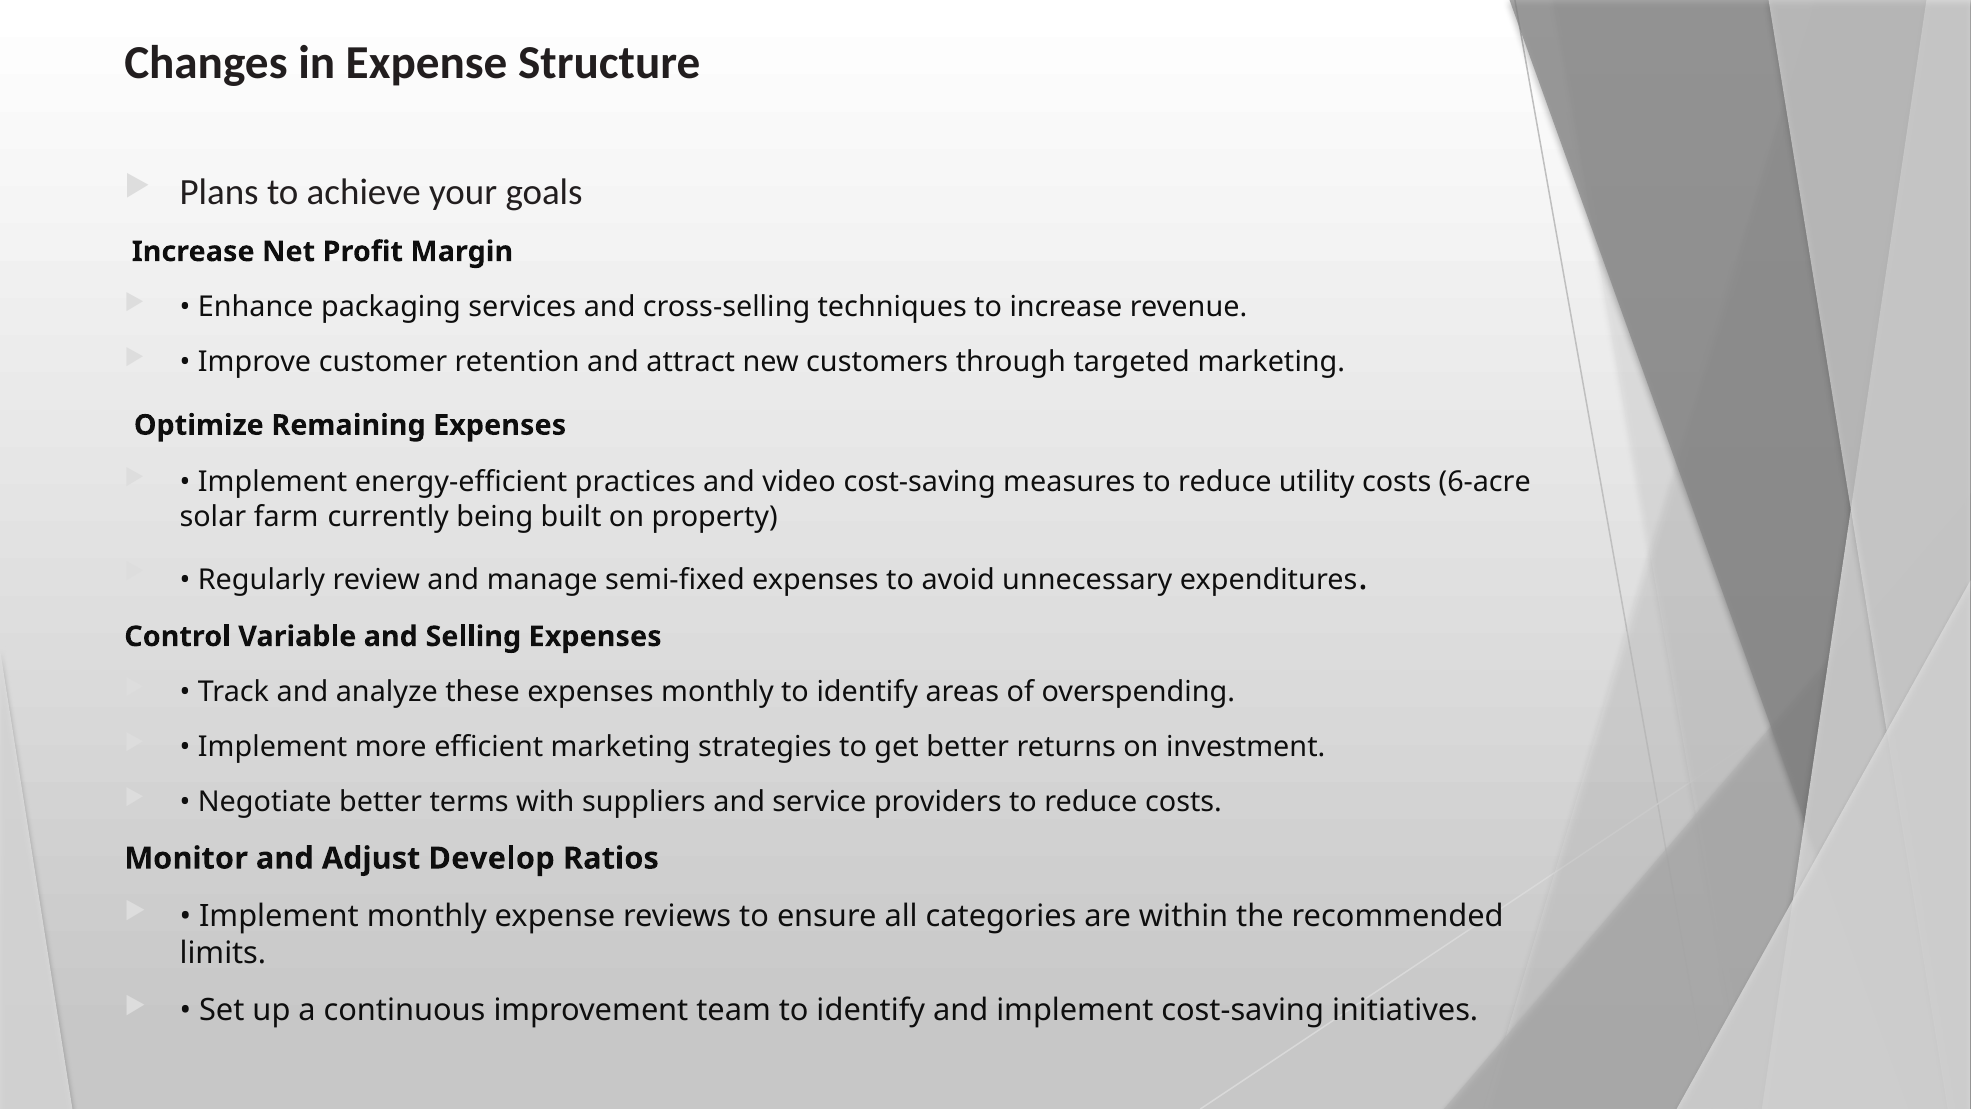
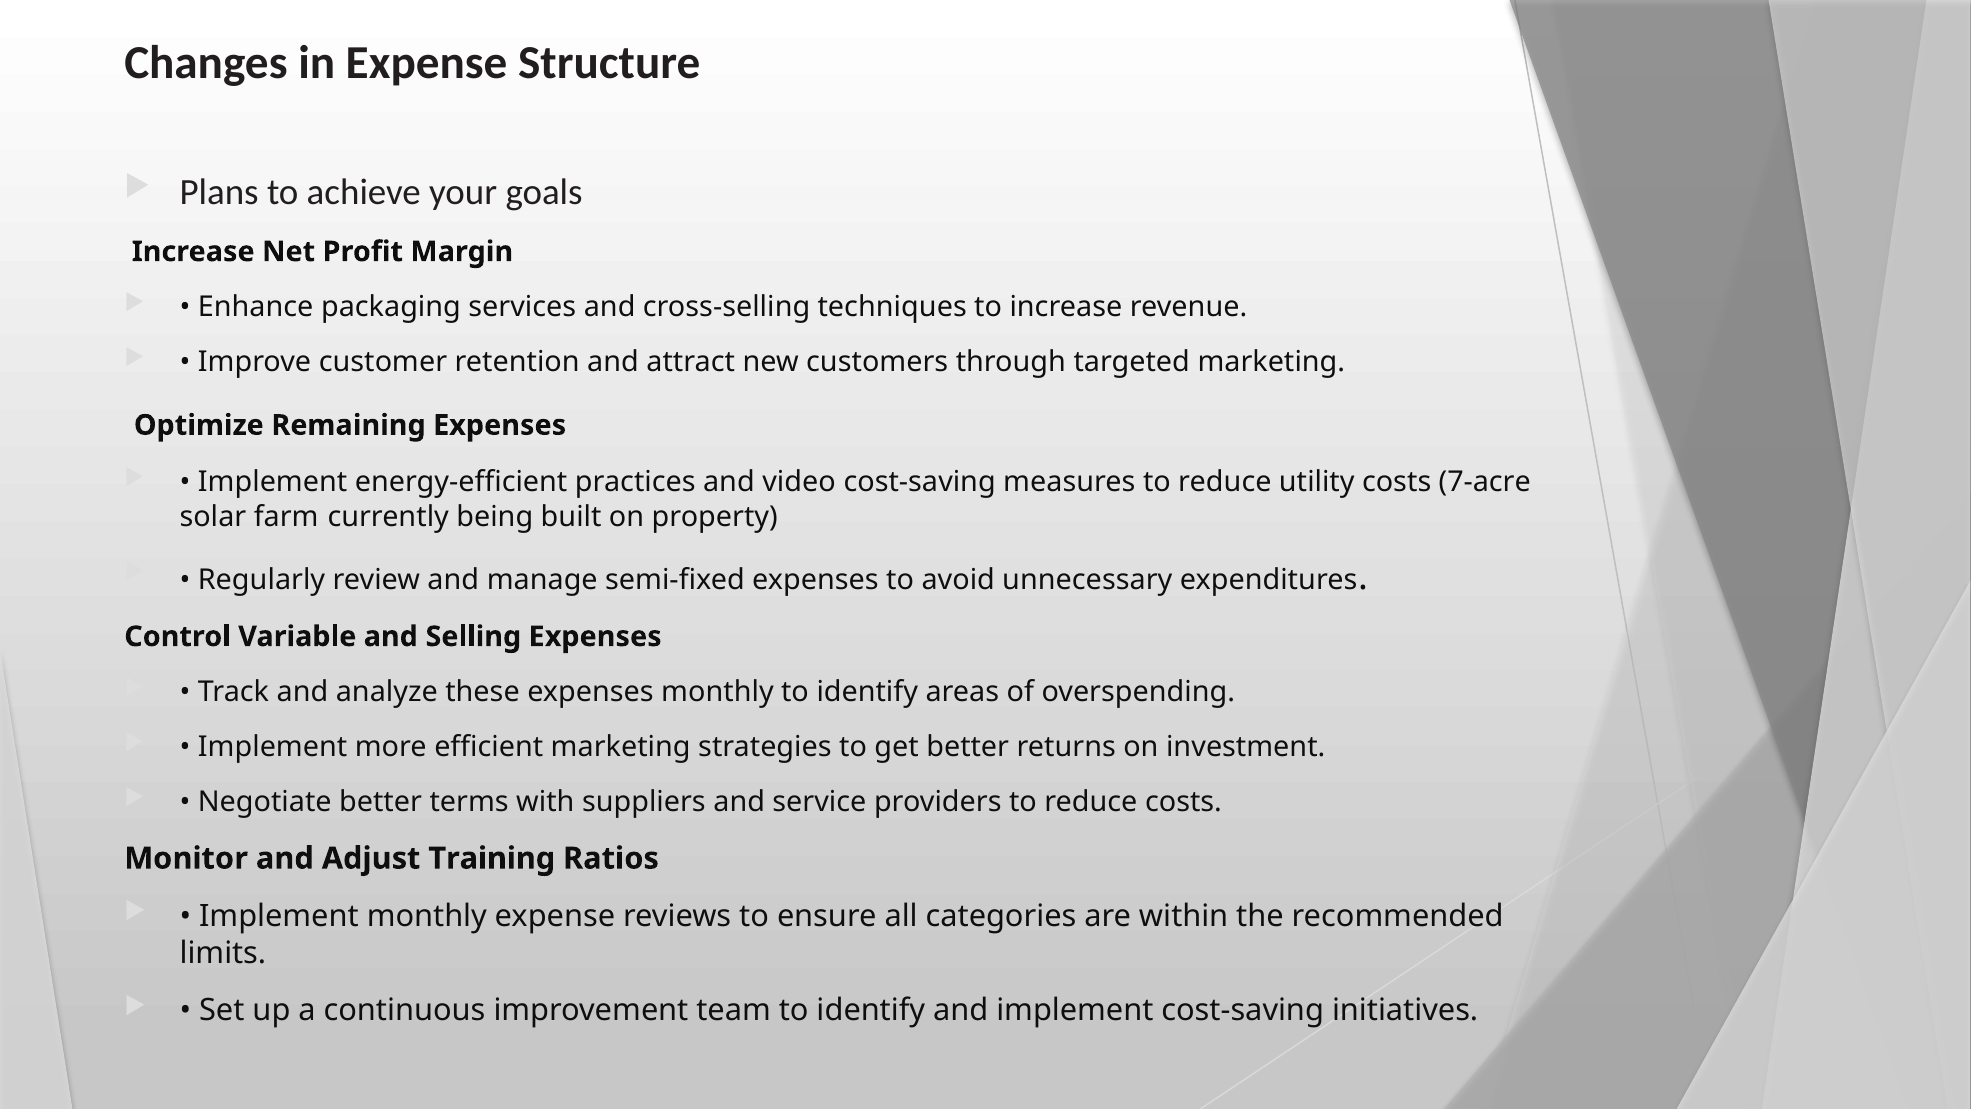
6-acre: 6-acre -> 7-acre (1485, 482)
Develop: Develop -> Training (492, 858)
